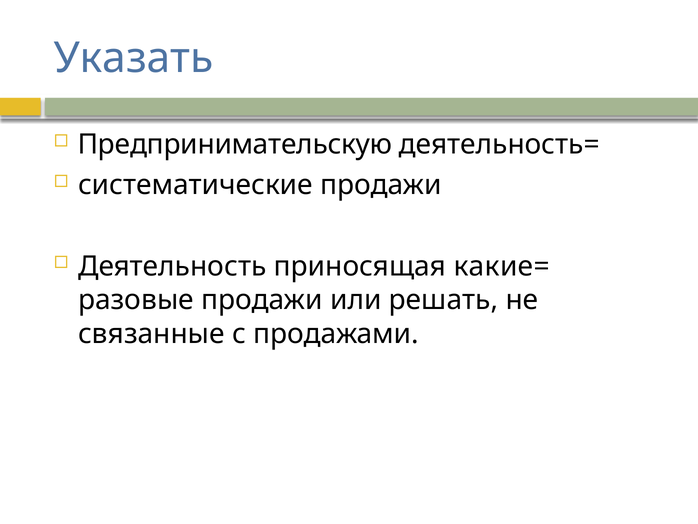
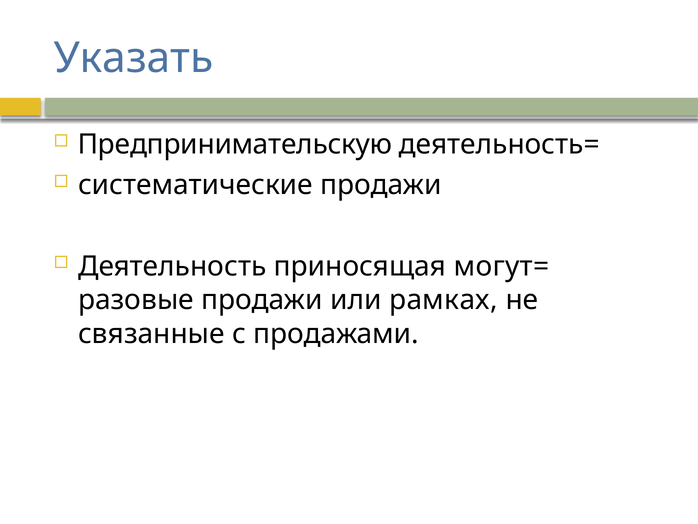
какие=: какие= -> могут= (502, 266)
решать: решать -> рамках (443, 300)
